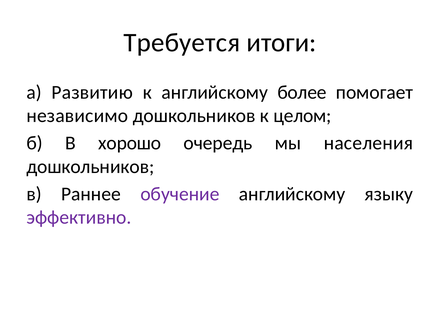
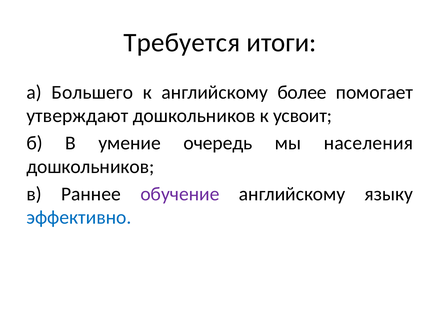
Развитию: Развитию -> Большего (92, 92)
независимо: независимо -> утверждают (77, 116)
целом: целом -> усвоит (302, 116)
хорошо: хорошо -> умение (130, 143)
эффективно colour: purple -> blue (79, 217)
